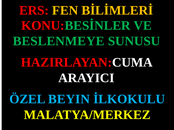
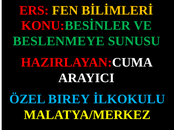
BEYIN: BEYIN -> BIREY (69, 100)
